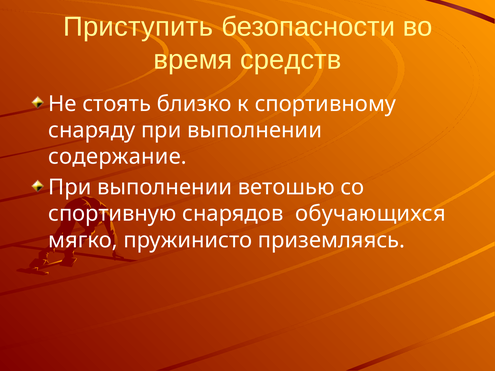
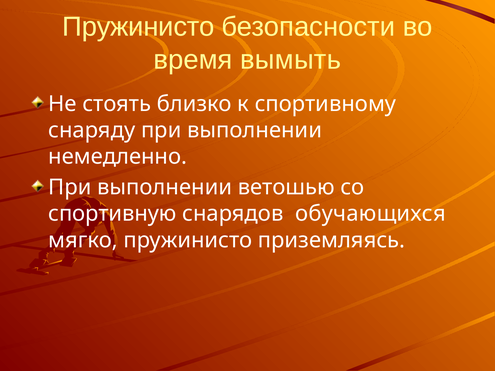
Приступить: Приступить -> Пружинисто (138, 27)
средств: средств -> вымыть (291, 60)
содержание: содержание -> немедленно (118, 157)
